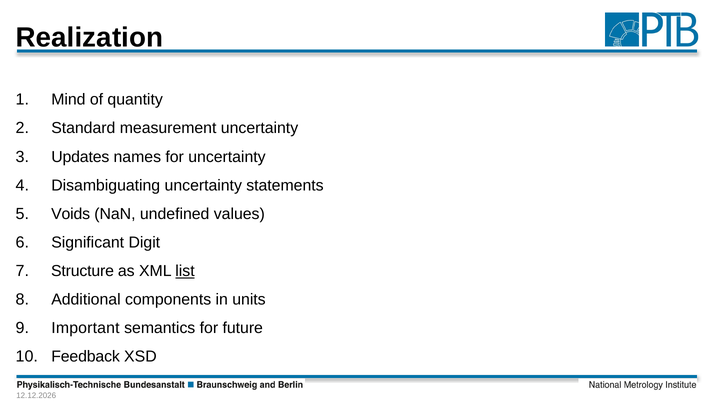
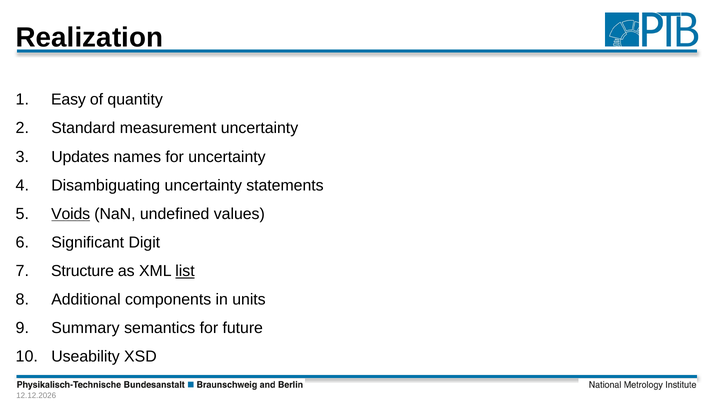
Mind: Mind -> Easy (68, 100)
Voids underline: none -> present (71, 214)
Important: Important -> Summary (85, 328)
Feedback: Feedback -> Useability (86, 356)
